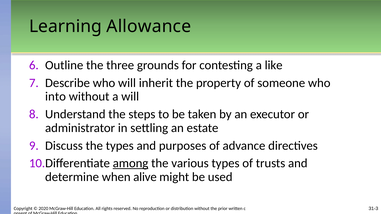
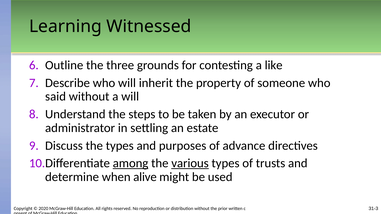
Allowance: Allowance -> Witnessed (149, 26)
into: into -> said (56, 97)
various underline: none -> present (190, 163)
